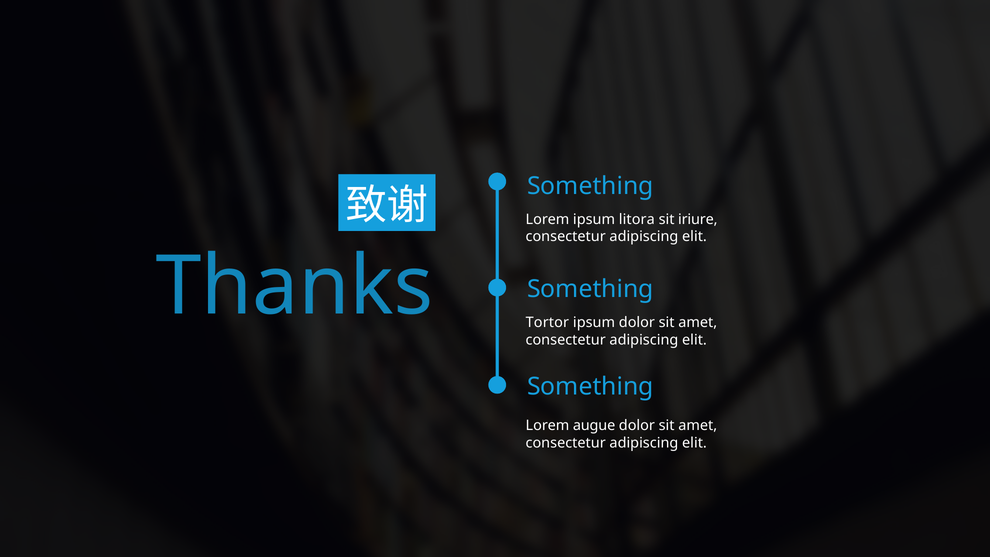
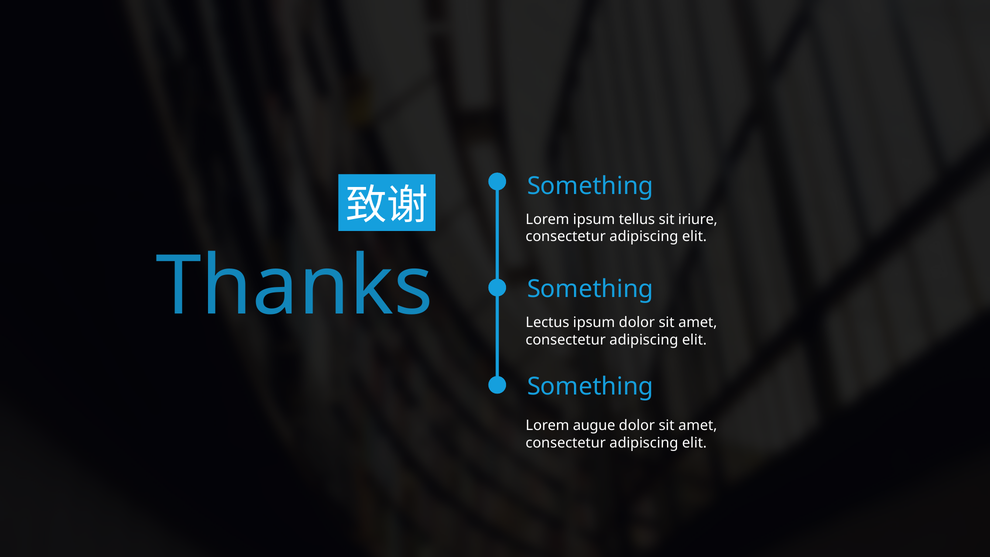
litora: litora -> tellus (637, 219)
Tortor: Tortor -> Lectus (547, 322)
